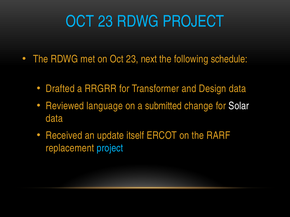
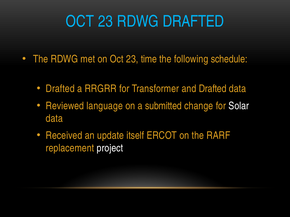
RDWG PROJECT: PROJECT -> DRAFTED (193, 21)
next: next -> time (149, 59)
and Design: Design -> Drafted (213, 89)
project colour: light blue -> white (110, 148)
